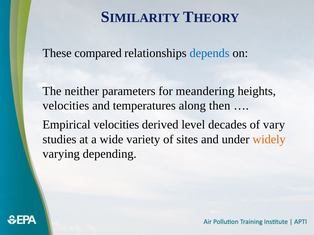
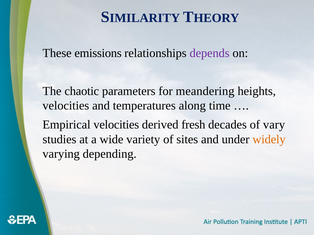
compared: compared -> emissions (98, 53)
depends colour: blue -> purple (210, 53)
neither: neither -> chaotic (82, 91)
then: then -> time (220, 106)
level: level -> fresh (193, 125)
